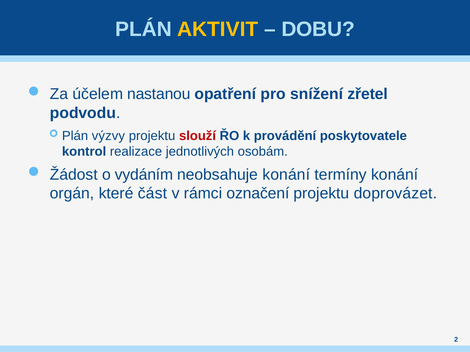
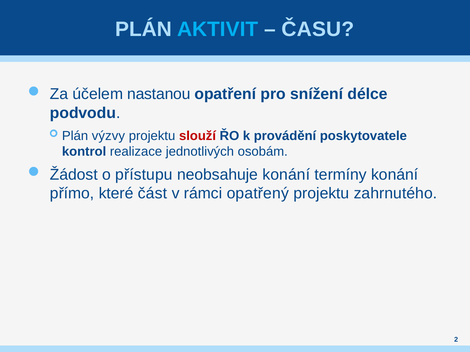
AKTIVIT colour: yellow -> light blue (218, 29)
DOBU: DOBU -> ČASU (318, 29)
zřetel: zřetel -> délce (368, 94)
vydáním: vydáním -> přístupu (144, 175)
orgán: orgán -> přímo (72, 194)
označení: označení -> opatřený (258, 194)
doprovázet: doprovázet -> zahrnutého (395, 194)
